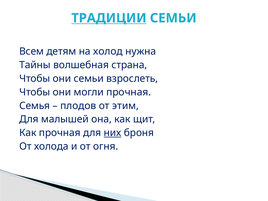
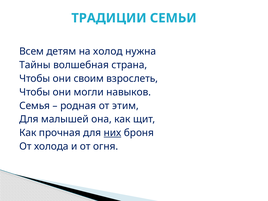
ТРАДИЦИИ underline: present -> none (109, 18)
они семьи: семьи -> своим (89, 79)
могли прочная: прочная -> навыков (129, 92)
плодов: плодов -> родная (78, 106)
